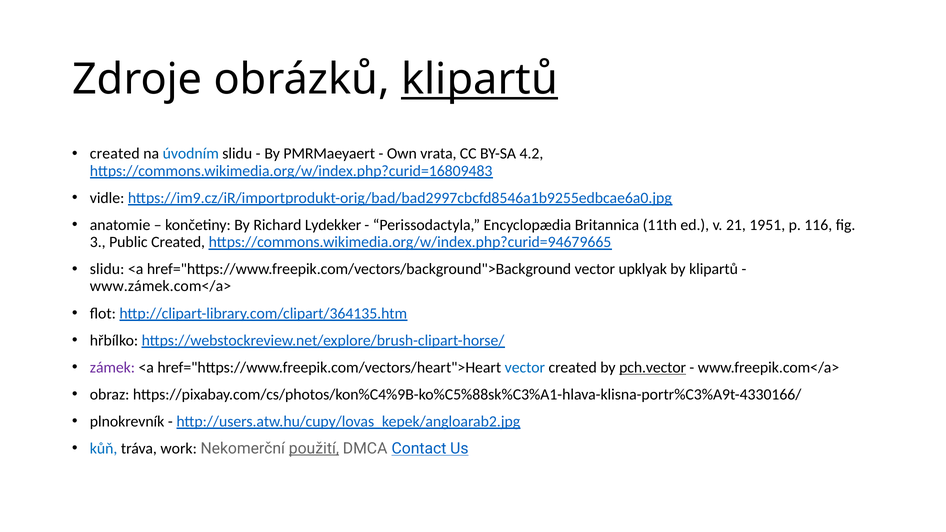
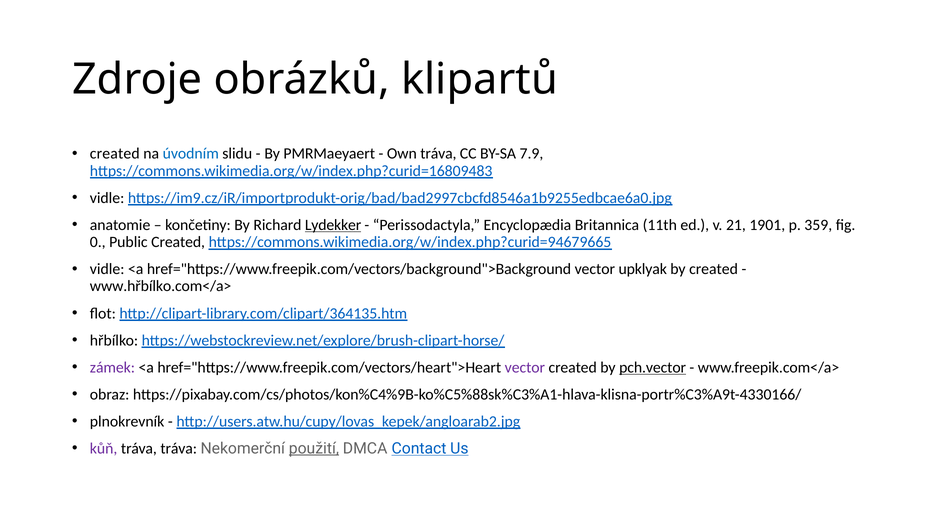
klipartů underline: present -> none (479, 79)
Own vrata: vrata -> tráva (438, 154)
4.2: 4.2 -> 7.9 (531, 154)
Lydekker underline: none -> present (333, 225)
1951: 1951 -> 1901 (767, 225)
116: 116 -> 359 (818, 225)
3: 3 -> 0 (98, 242)
slidu: slidu -> vidle (107, 269)
by klipartů: klipartů -> created (714, 269)
www.zámek.com</a>: www.zámek.com</a> -> www.hřbílko.com</a> (161, 286)
vector colour: blue -> purple (525, 368)
kůň colour: blue -> purple (104, 448)
tráva work: work -> tráva (179, 448)
